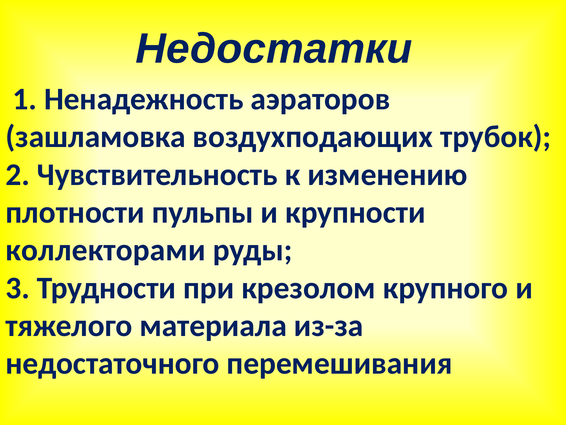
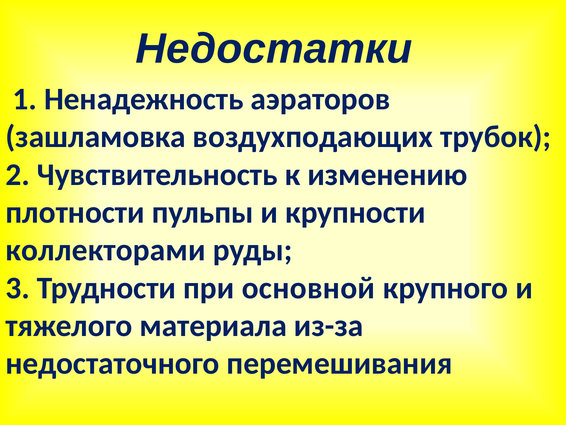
крезолом: крезолом -> основной (308, 288)
